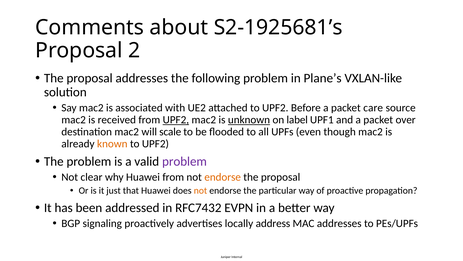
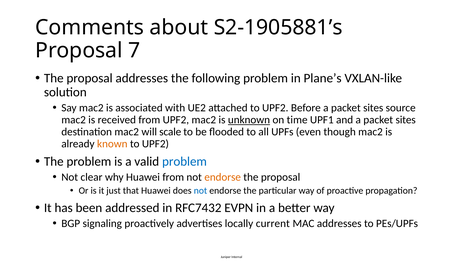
S2-1925681’s: S2-1925681’s -> S2-1905881’s (278, 27)
2: 2 -> 7 (134, 50)
Before a packet care: care -> sites (373, 108)
UPF2 underline: present -> none (176, 120)
label: label -> time (297, 120)
and a packet over: over -> sites (406, 120)
problem colour: purple -> blue (184, 161)
not colour: orange -> blue (200, 190)
address: address -> current (273, 223)
